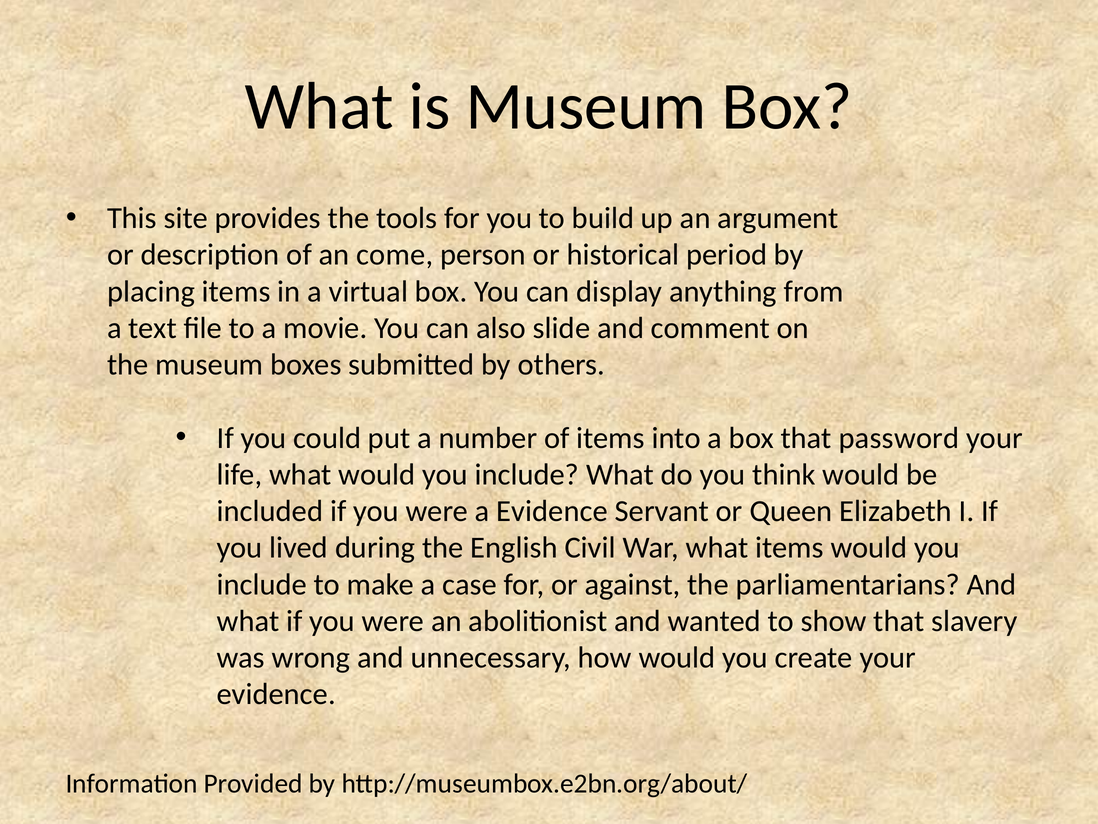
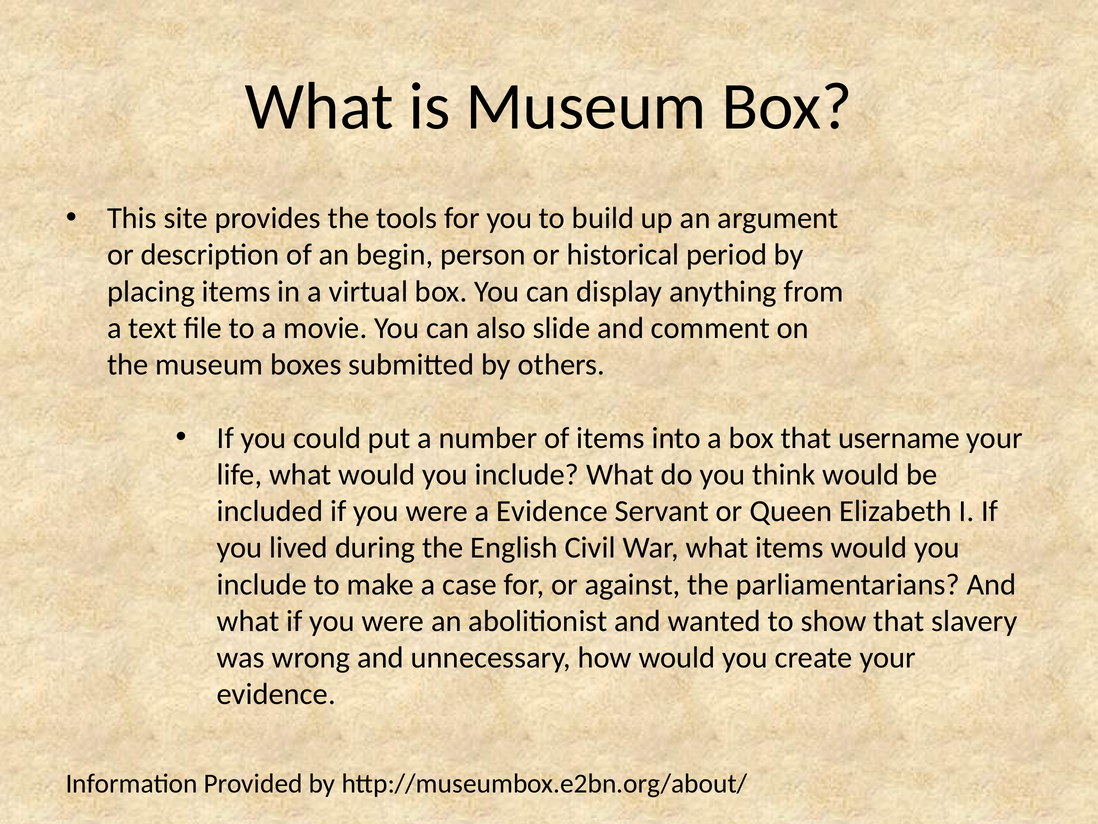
come: come -> begin (395, 255)
password: password -> username (899, 438)
